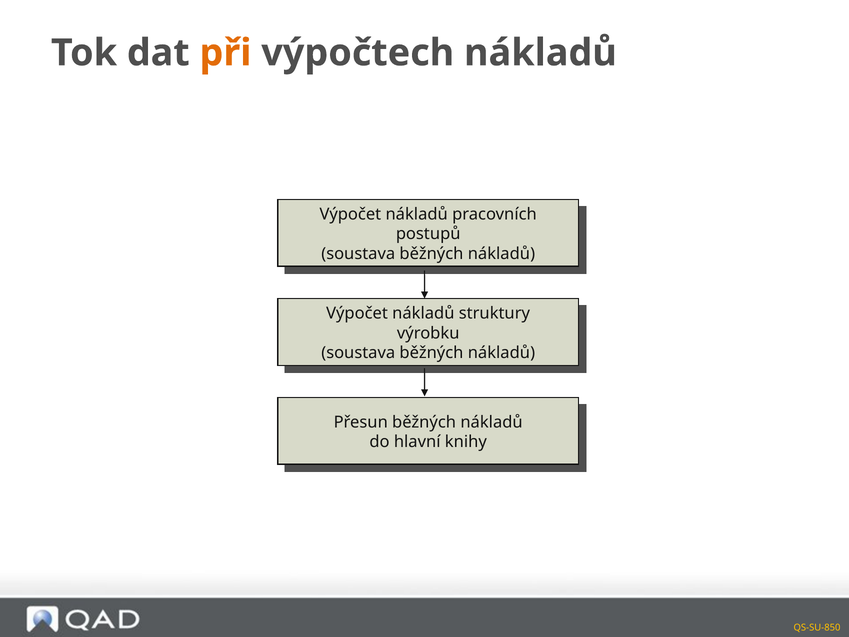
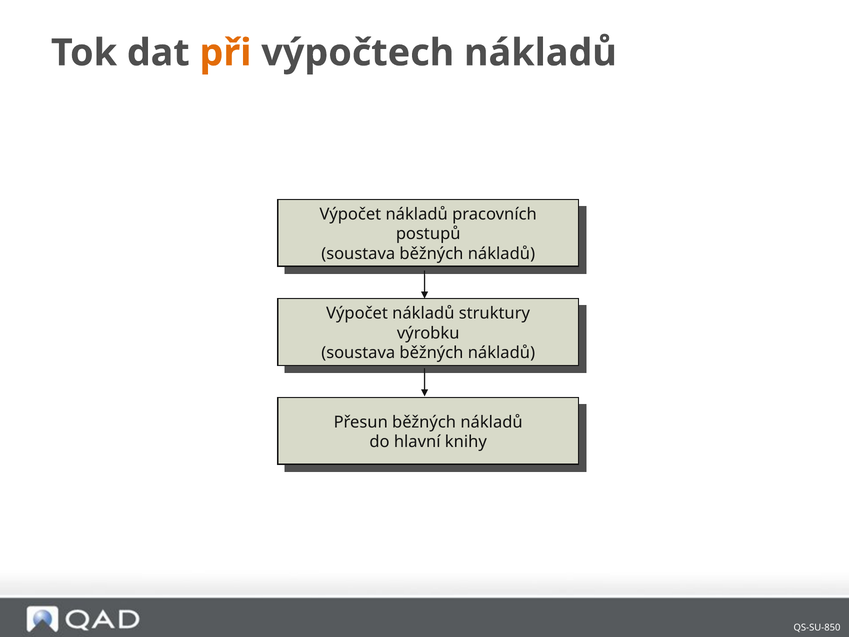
QS-SU-850 colour: yellow -> white (817, 627)
